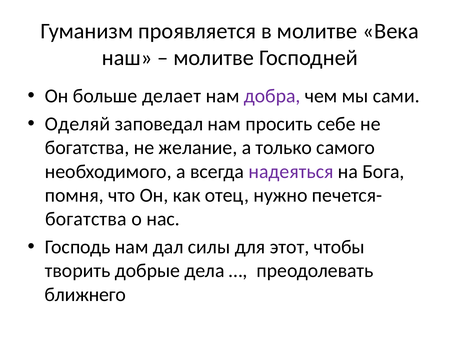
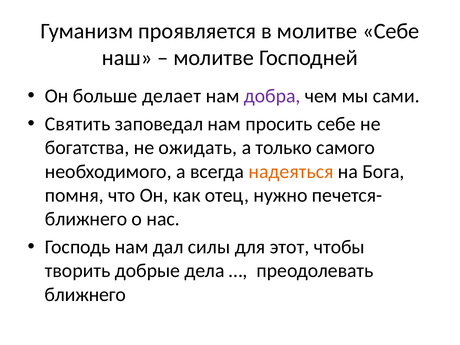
молитве Века: Века -> Себе (391, 31)
Оделяй: Оделяй -> Святить (78, 124)
желание: желание -> ожидать (198, 148)
надеяться colour: purple -> orange (291, 172)
богатства: богатства -> ближнего (86, 219)
